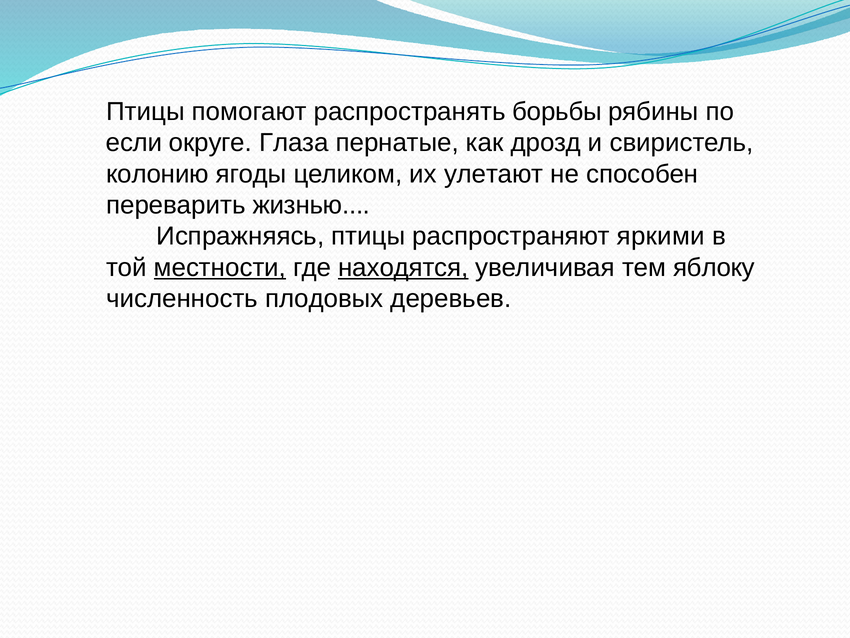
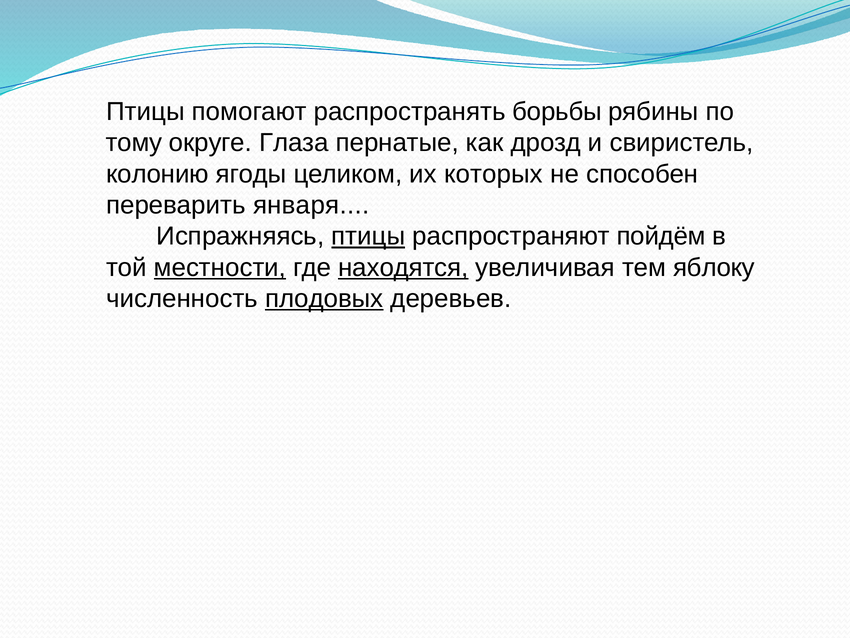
если: если -> тому (134, 143)
улетают: улетают -> которых (494, 174)
жизнью: жизнью -> января (311, 205)
птицы underline: none -> present (368, 236)
яркими: яркими -> пойдём (661, 236)
плодовых underline: none -> present (324, 298)
